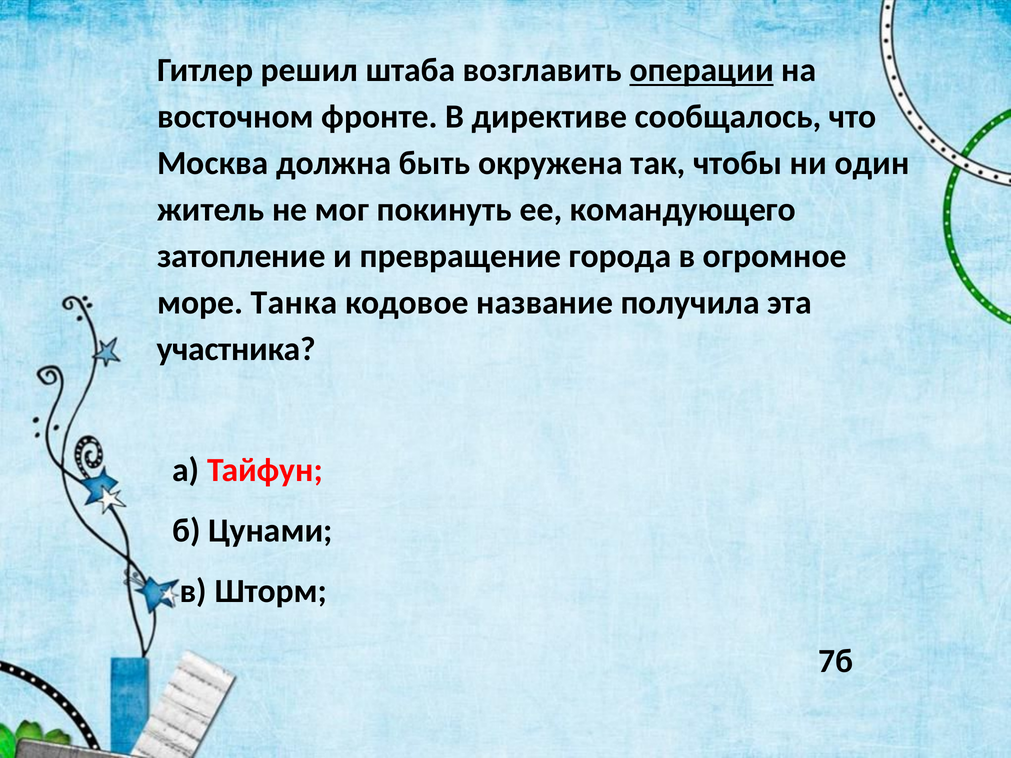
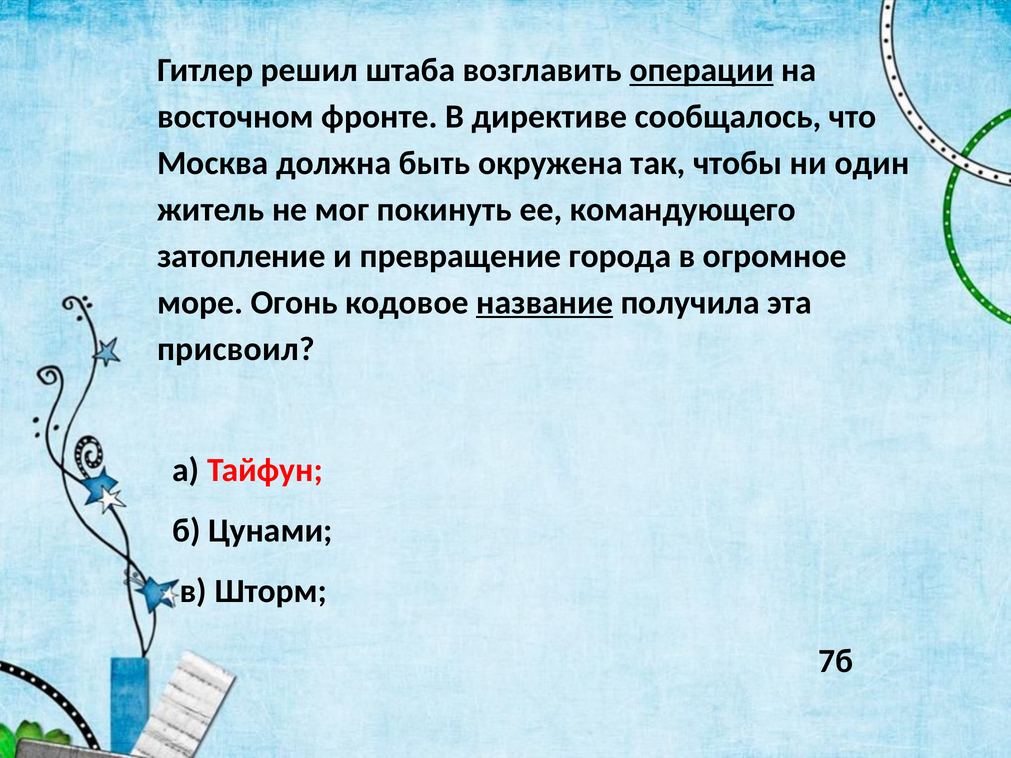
Танка: Танка -> Огонь (294, 303)
название underline: none -> present (545, 303)
участника: участника -> присвоил (236, 349)
